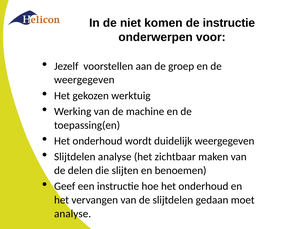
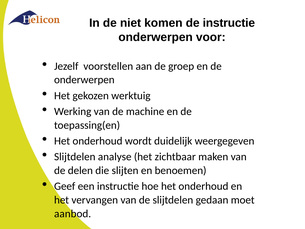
weergegeven: weergegeven -> onderwerpen (84, 80)
analyse: analyse -> aanbod (73, 213)
